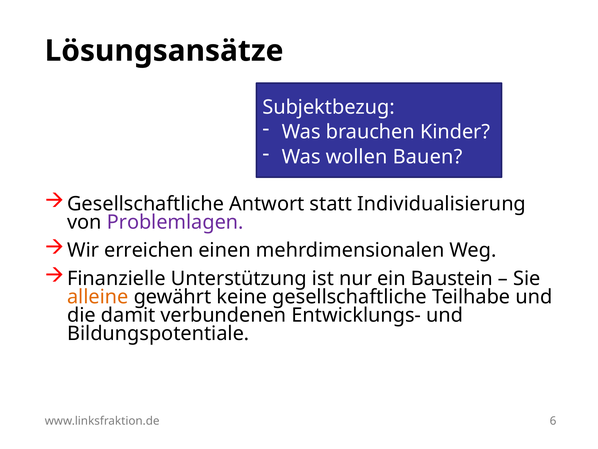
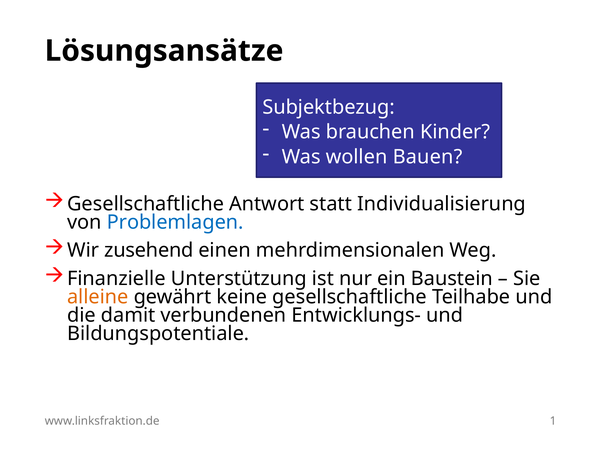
Problemlagen colour: purple -> blue (175, 222)
erreichen: erreichen -> zusehend (149, 250)
6: 6 -> 1 (553, 420)
